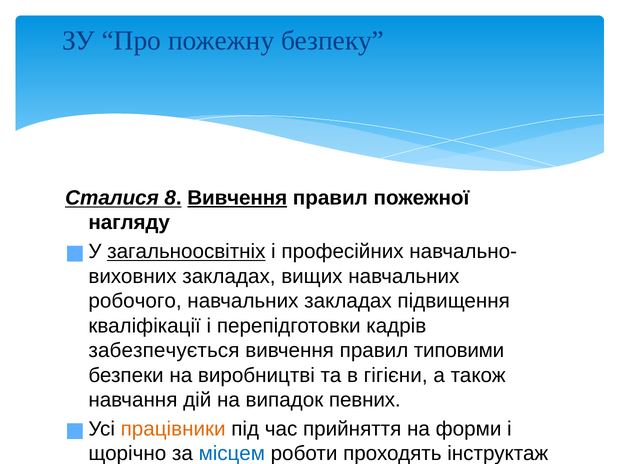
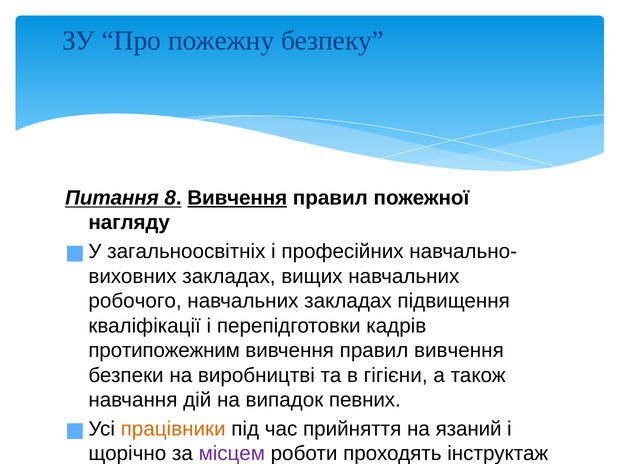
Сталися: Сталися -> Питання (112, 198)
загальноосвітніх underline: present -> none (186, 252)
забезпечується: забезпечується -> протипожежним (164, 351)
правил типовими: типовими -> вивчення (459, 351)
форми: форми -> язаний (469, 429)
місцем colour: blue -> purple (232, 454)
